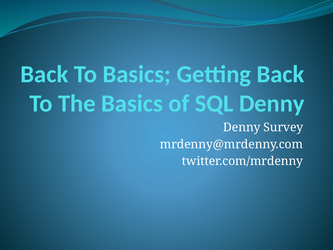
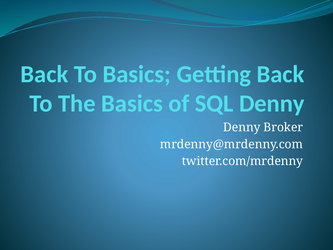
Survey: Survey -> Broker (283, 127)
